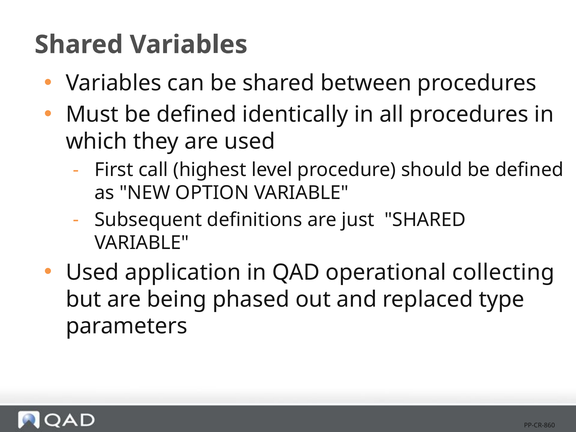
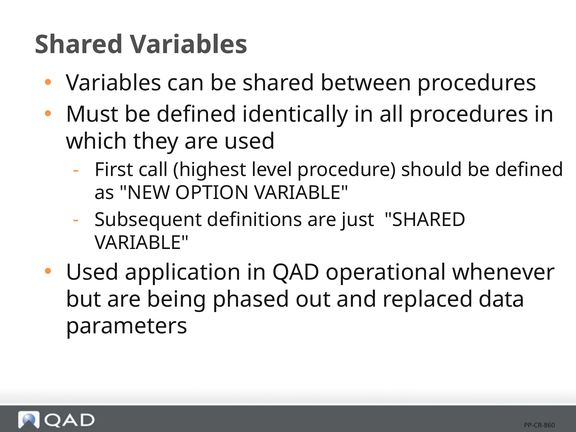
collecting: collecting -> whenever (504, 272)
type: type -> data (502, 299)
